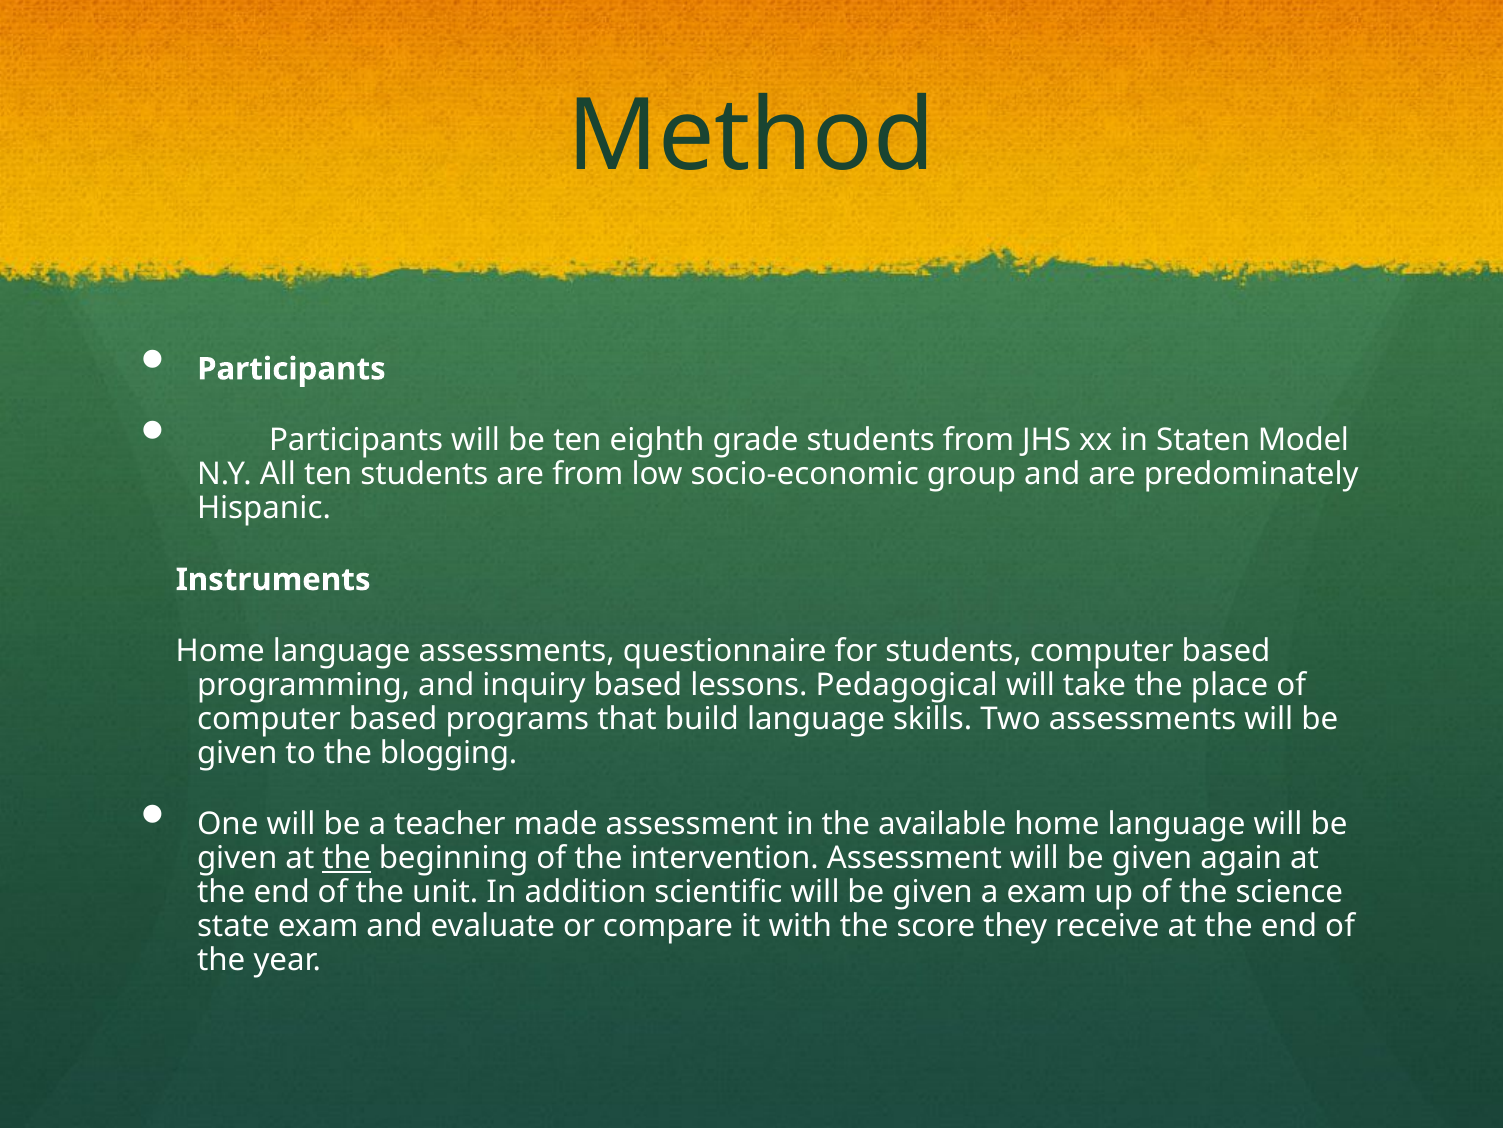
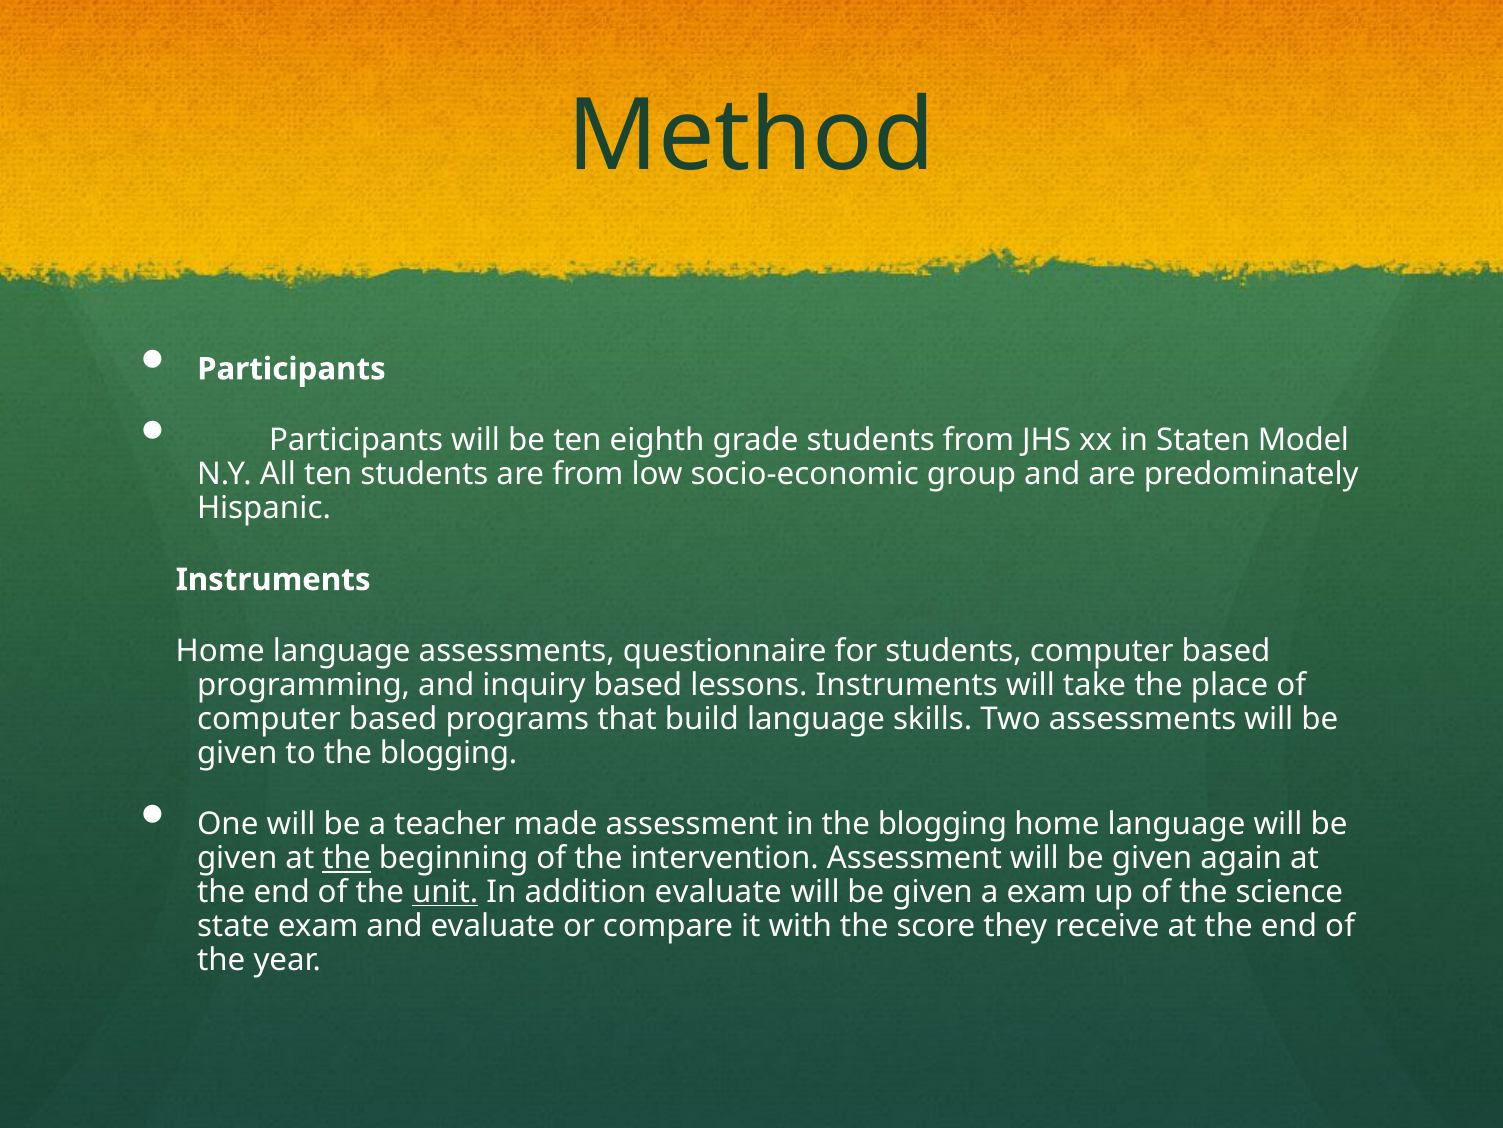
lessons Pedagogical: Pedagogical -> Instruments (907, 685)
in the available: available -> blogging (942, 824)
unit underline: none -> present (445, 891)
addition scientific: scientific -> evaluate (718, 891)
